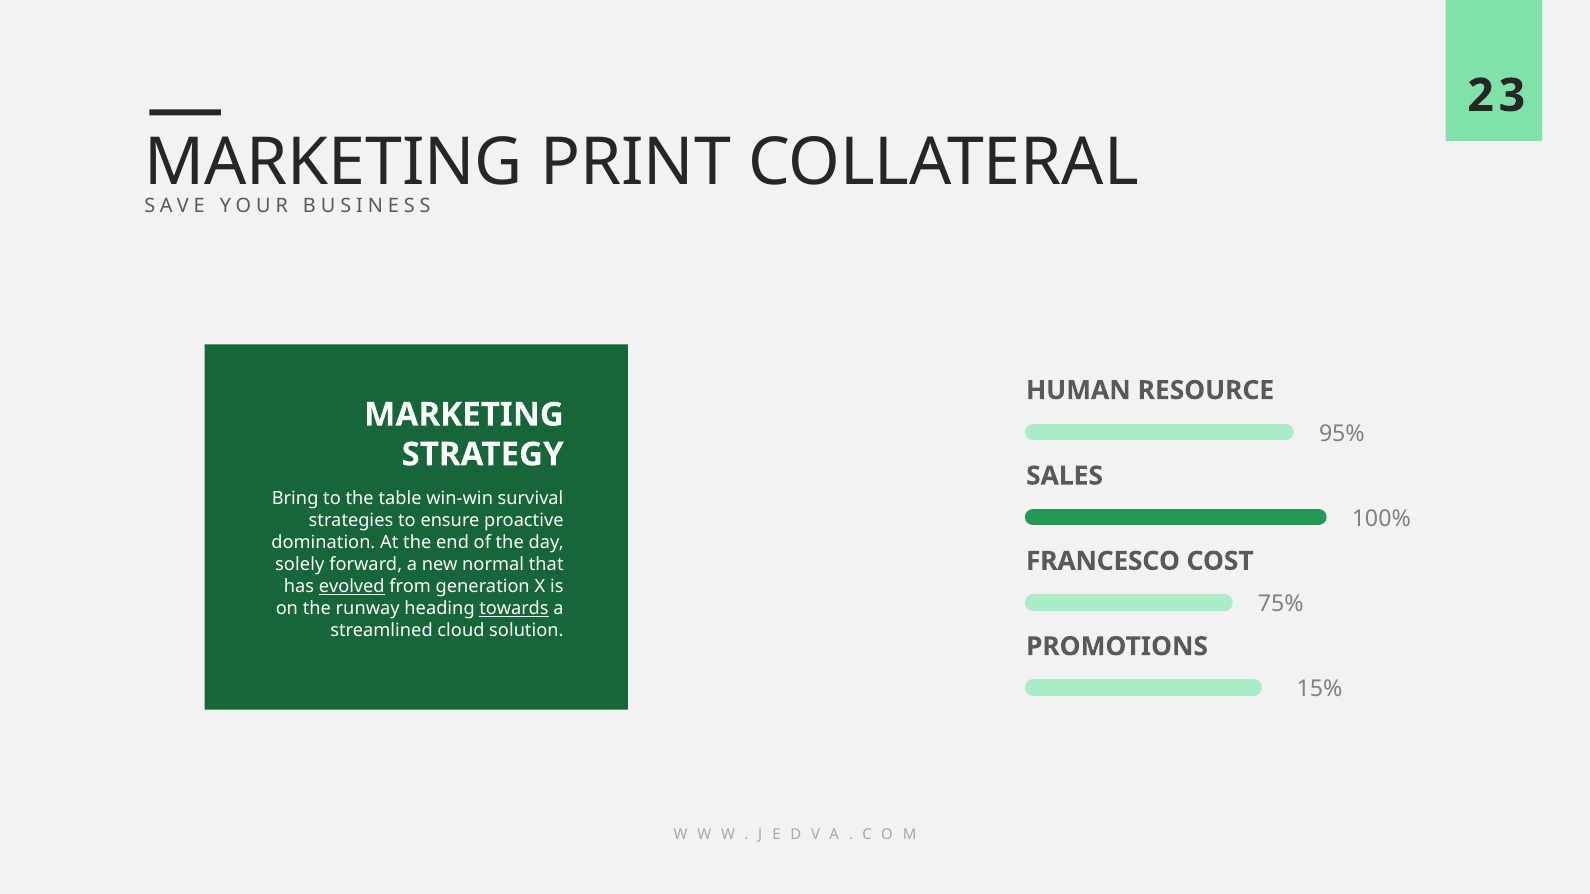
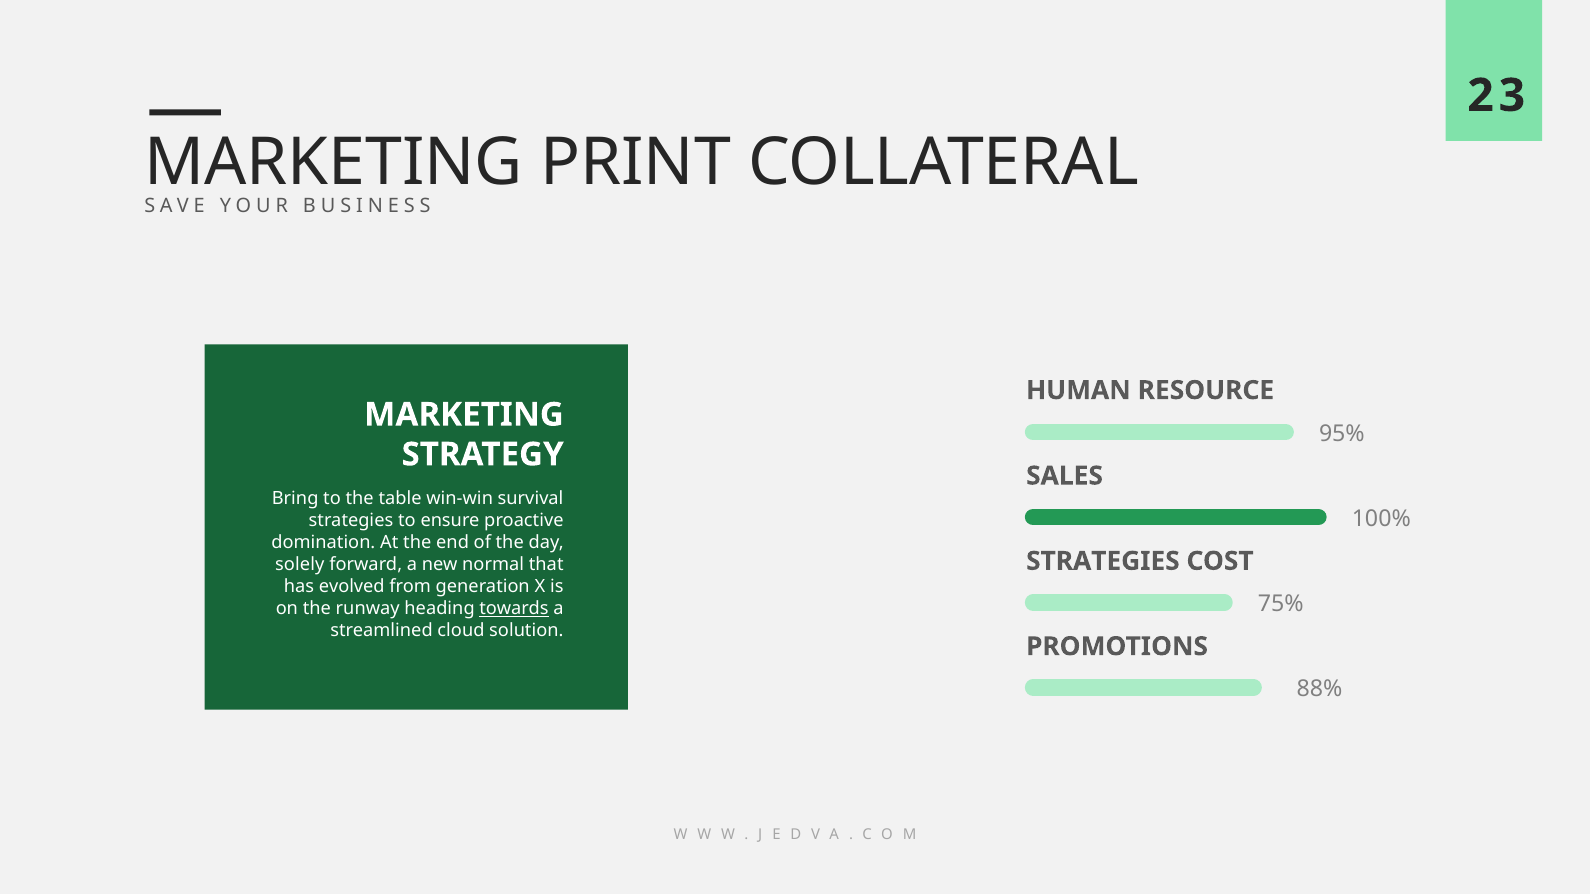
FRANCESCO: FRANCESCO -> STRATEGIES (1103, 561)
evolved underline: present -> none (352, 587)
15%: 15% -> 88% (1320, 689)
